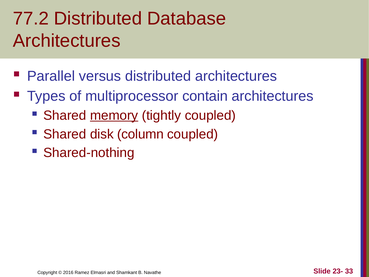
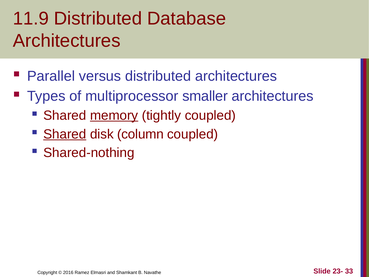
77.2: 77.2 -> 11.9 (31, 18)
contain: contain -> smaller (205, 96)
Shared underline: none -> present (65, 134)
